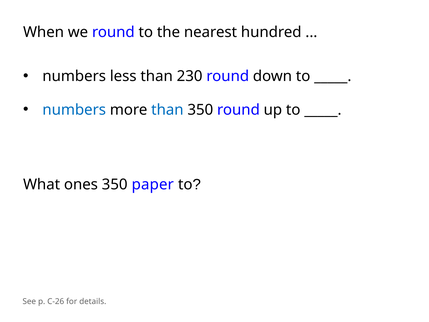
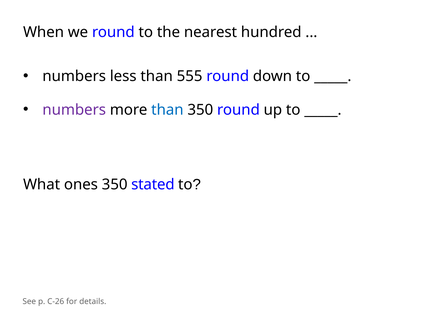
230: 230 -> 555 (190, 76)
numbers colour: blue -> purple (74, 110)
paper: paper -> stated (153, 184)
